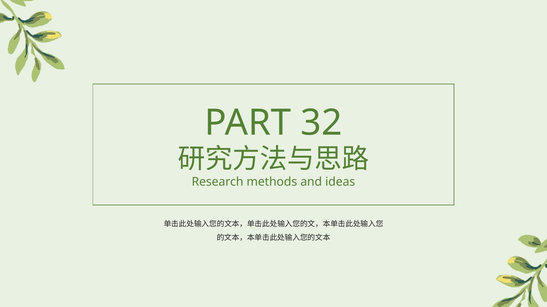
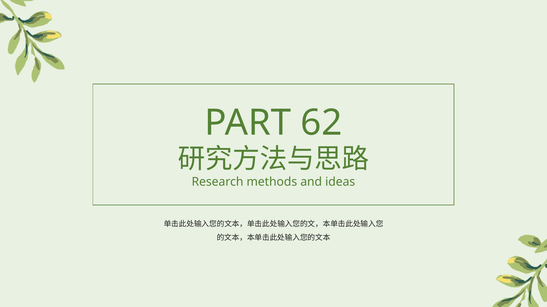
32: 32 -> 62 (321, 123)
